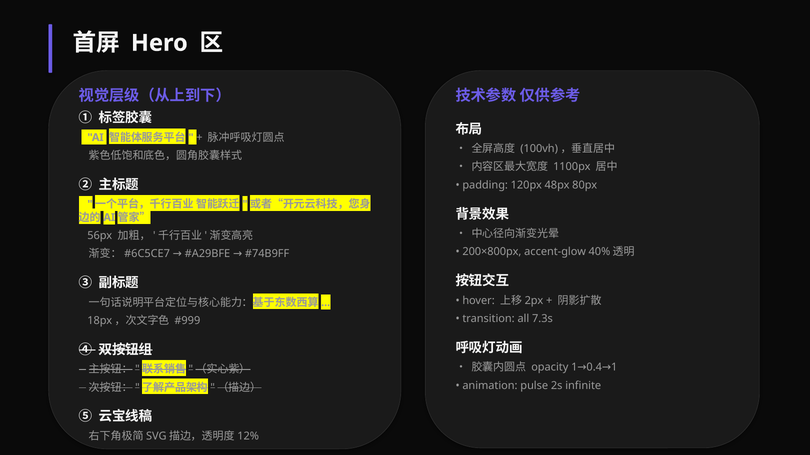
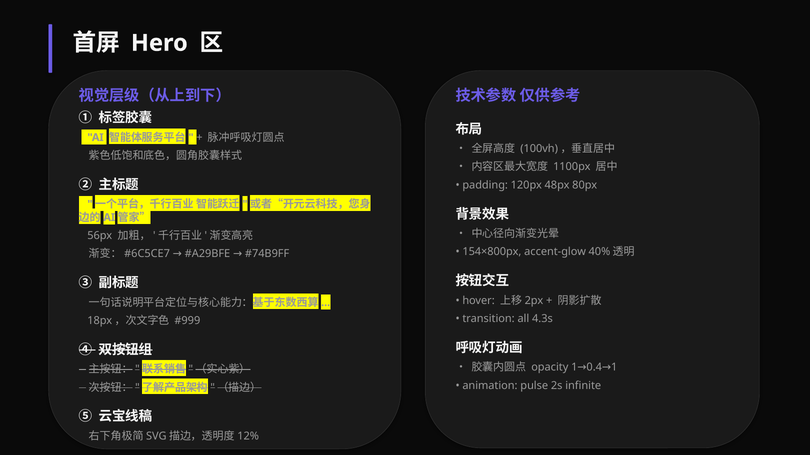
200×800px: 200×800px -> 154×800px (492, 252)
7.3s: 7.3s -> 4.3s (542, 319)
